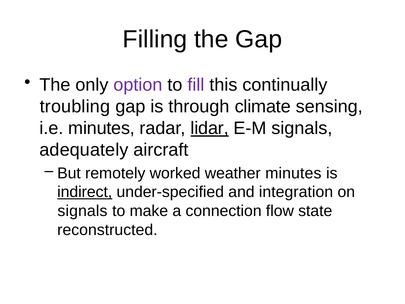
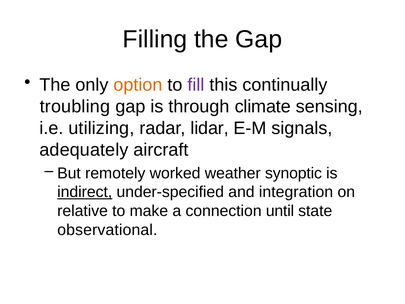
option colour: purple -> orange (138, 85)
i.e minutes: minutes -> utilizing (101, 128)
lidar underline: present -> none (210, 128)
weather minutes: minutes -> synoptic (293, 173)
signals: signals -> relative (83, 211)
flow: flow -> until (280, 211)
reconstructed: reconstructed -> observational (107, 230)
